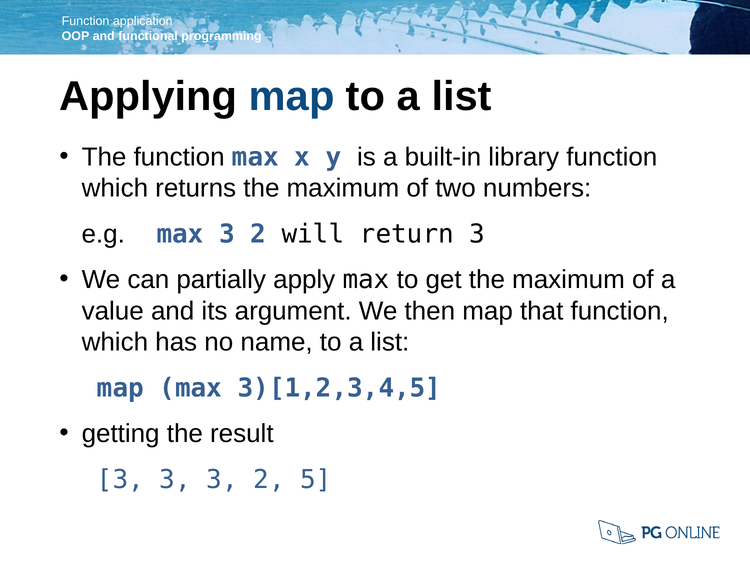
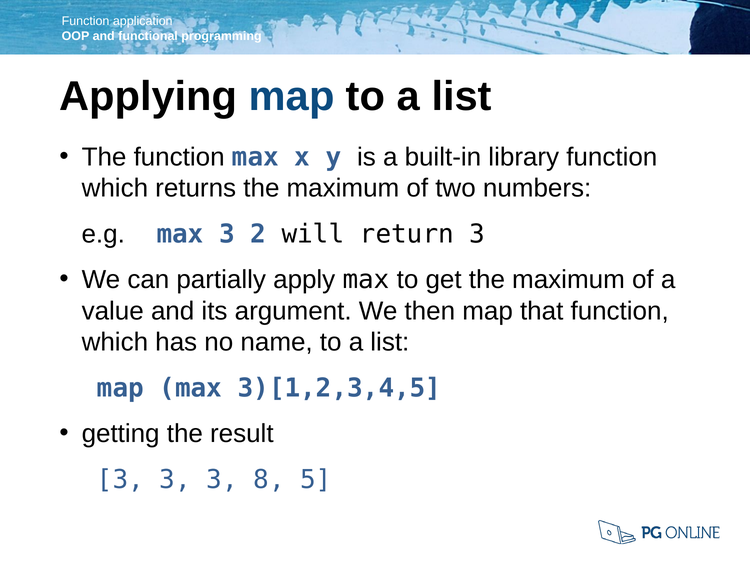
3 3 2: 2 -> 8 (269, 480)
